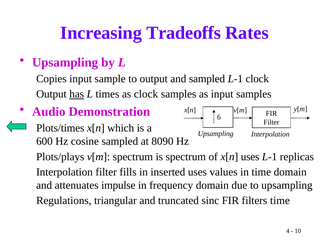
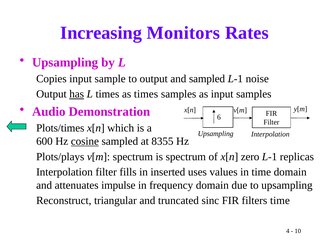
Tradeoffs: Tradeoffs -> Monitors (183, 33)
L-1 clock: clock -> noise (257, 79)
as clock: clock -> times (146, 94)
cosine underline: none -> present (85, 141)
8090: 8090 -> 8355 (162, 141)
x[n uses: uses -> zero (250, 156)
Regulations: Regulations -> Reconstruct (64, 200)
